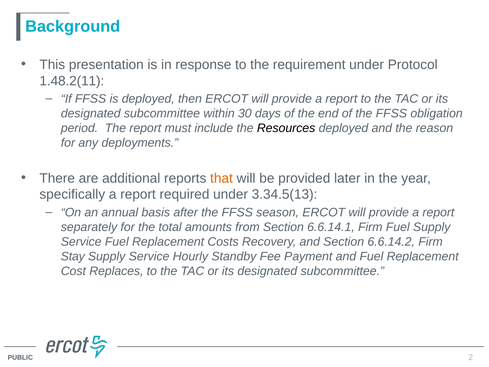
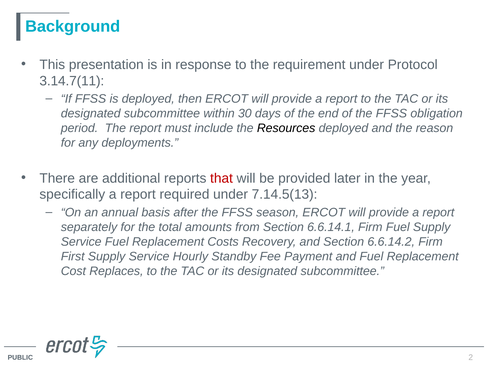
1.48.2(11: 1.48.2(11 -> 3.14.7(11 (72, 81)
that colour: orange -> red (221, 178)
3.34.5(13: 3.34.5(13 -> 7.14.5(13 (285, 194)
Stay: Stay -> First (73, 256)
